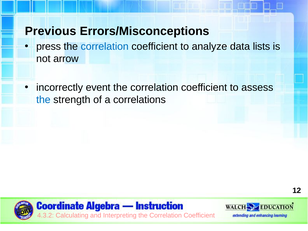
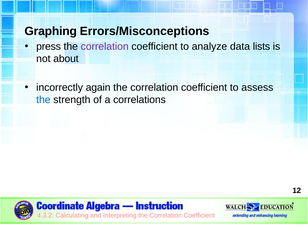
Previous: Previous -> Graphing (51, 31)
correlation colour: blue -> purple (105, 46)
arrow: arrow -> about (66, 59)
event: event -> again (98, 88)
